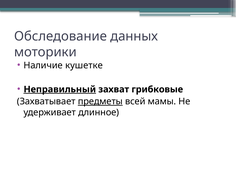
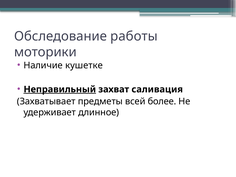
данных: данных -> работы (134, 36)
грибковые: грибковые -> саливация (157, 89)
предметы underline: present -> none (100, 101)
мамы: мамы -> более (162, 101)
